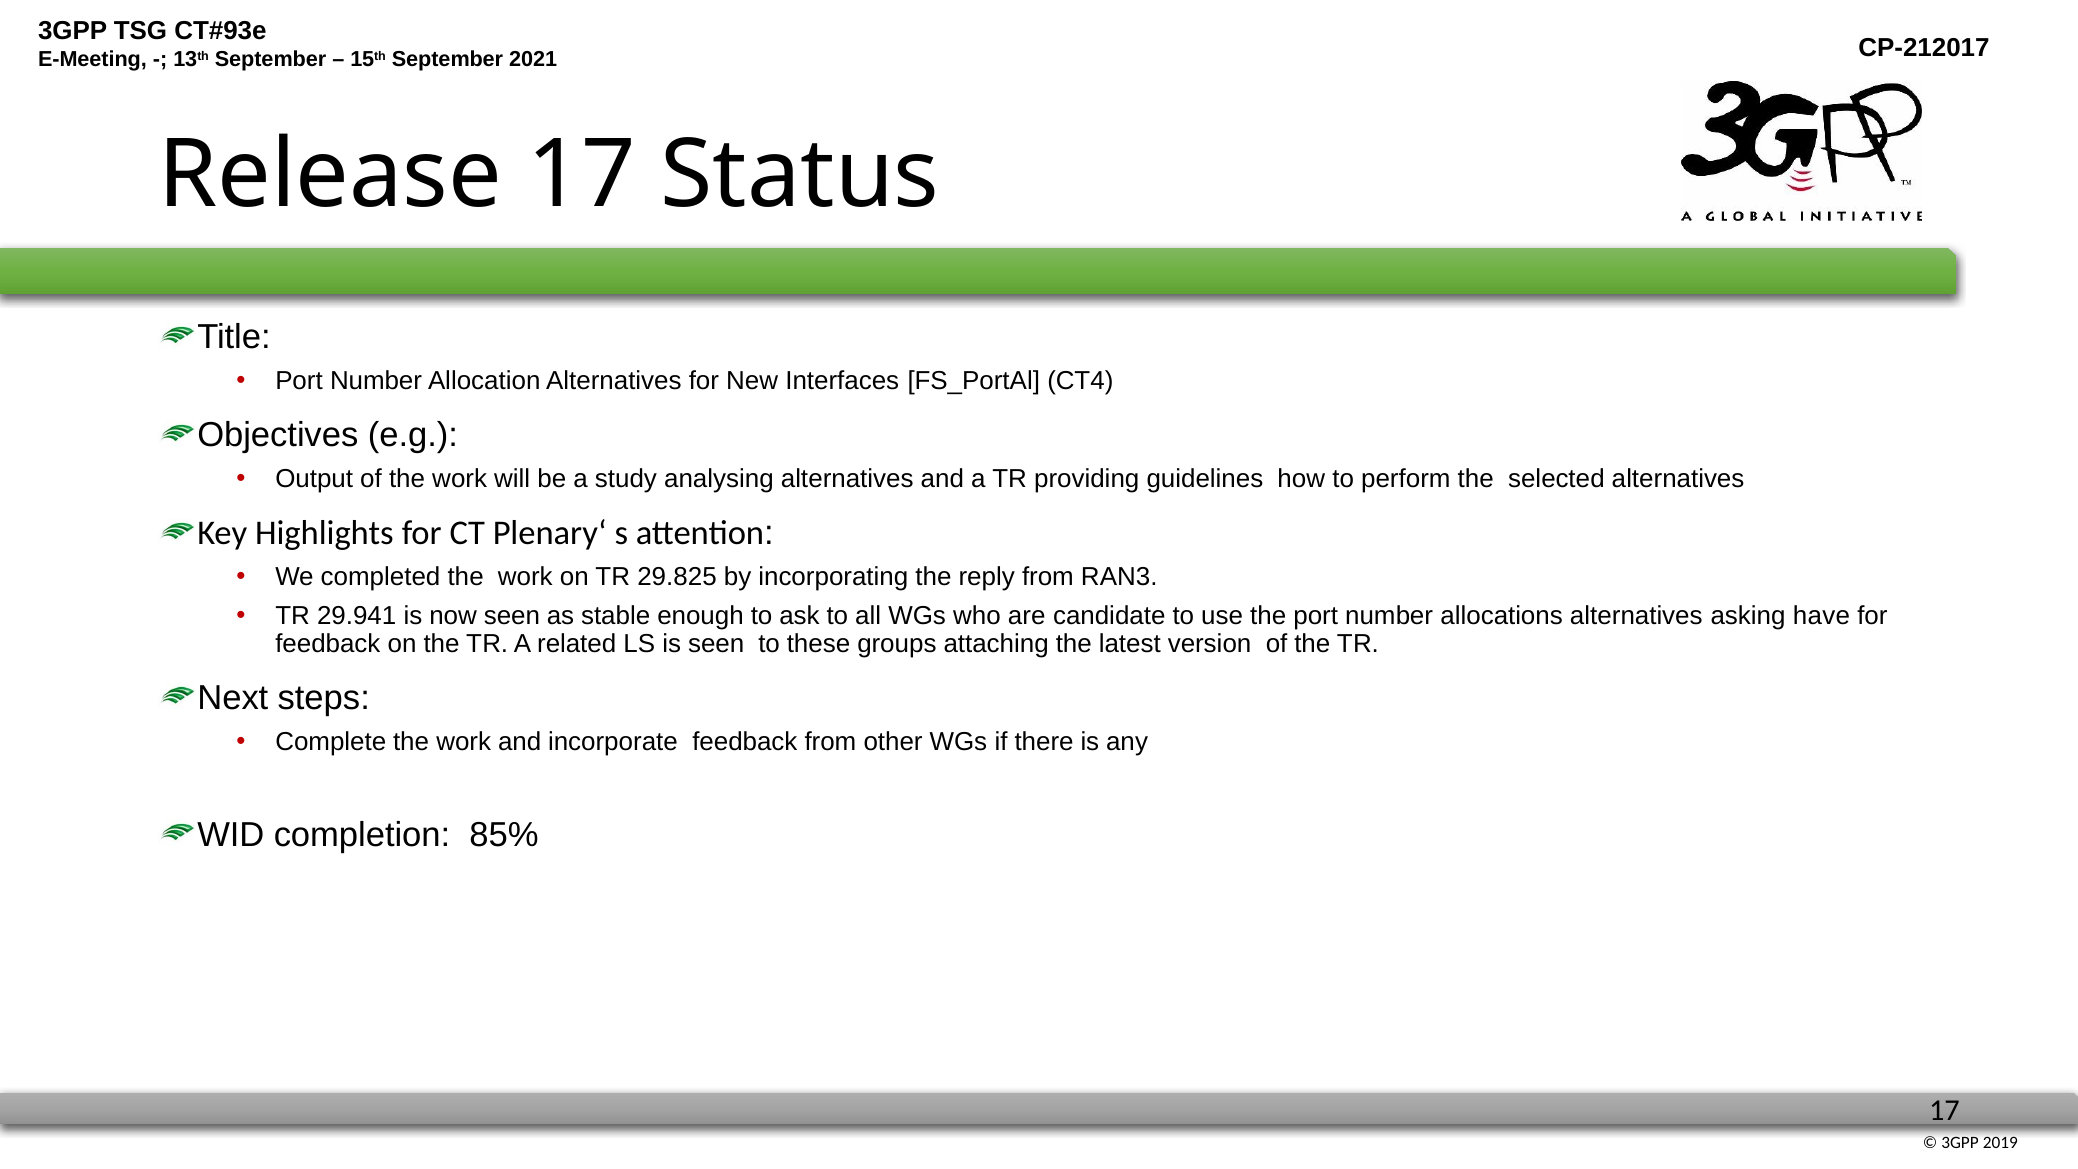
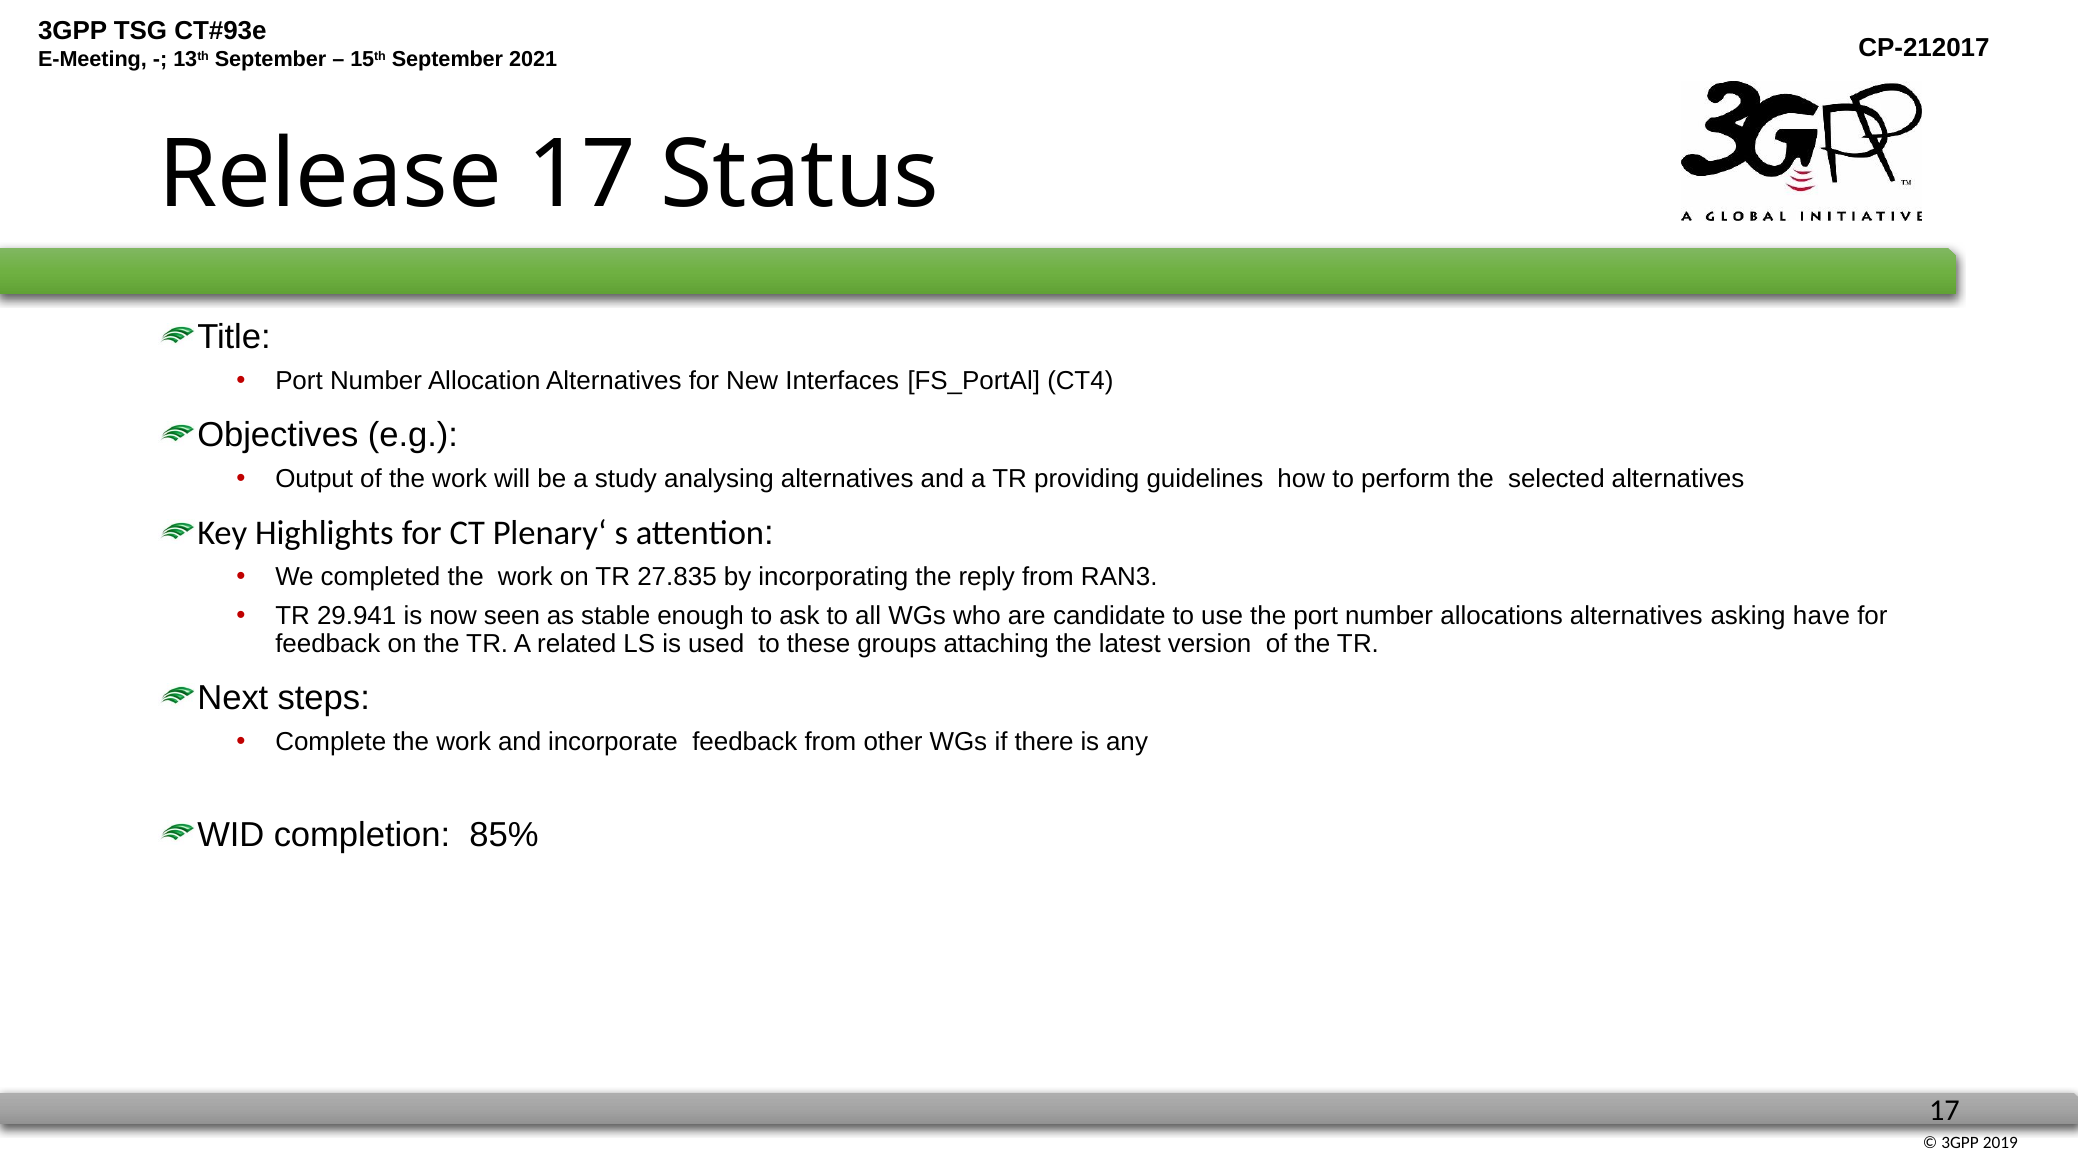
29.825: 29.825 -> 27.835 (677, 577)
is seen: seen -> used (716, 644)
